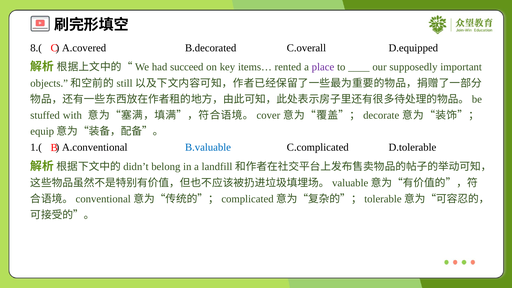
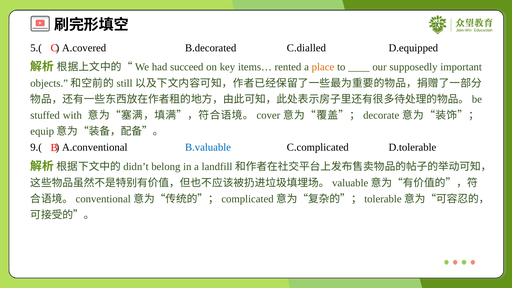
8.(: 8.( -> 5.( (36, 48)
C.overall: C.overall -> C.dialled (306, 48)
place colour: purple -> orange (323, 67)
1.(: 1.( -> 9.( (36, 147)
